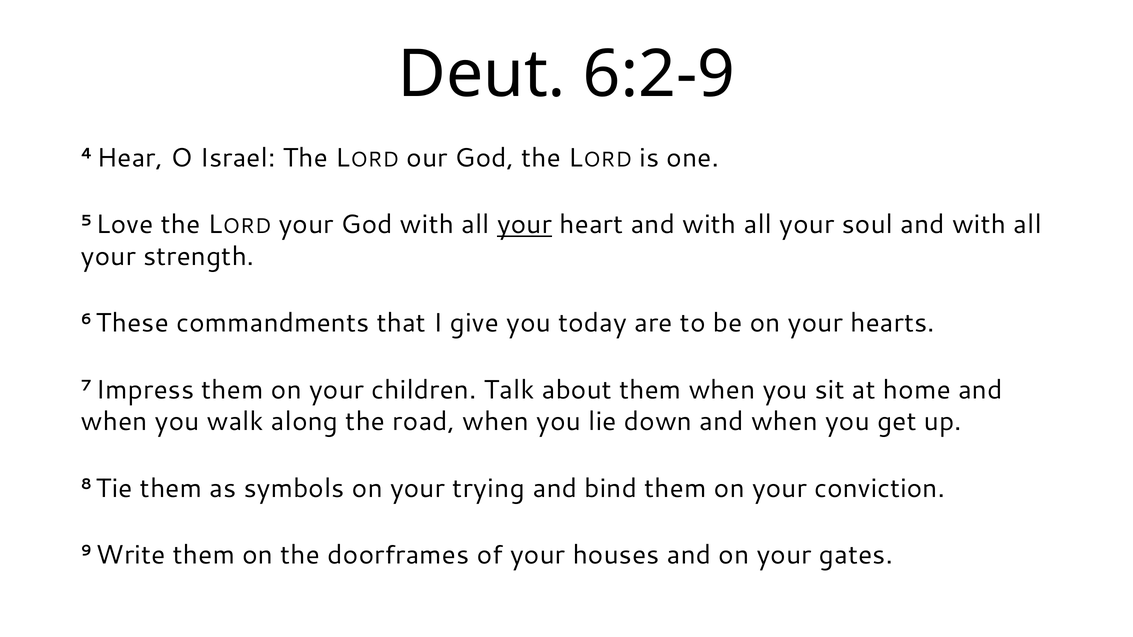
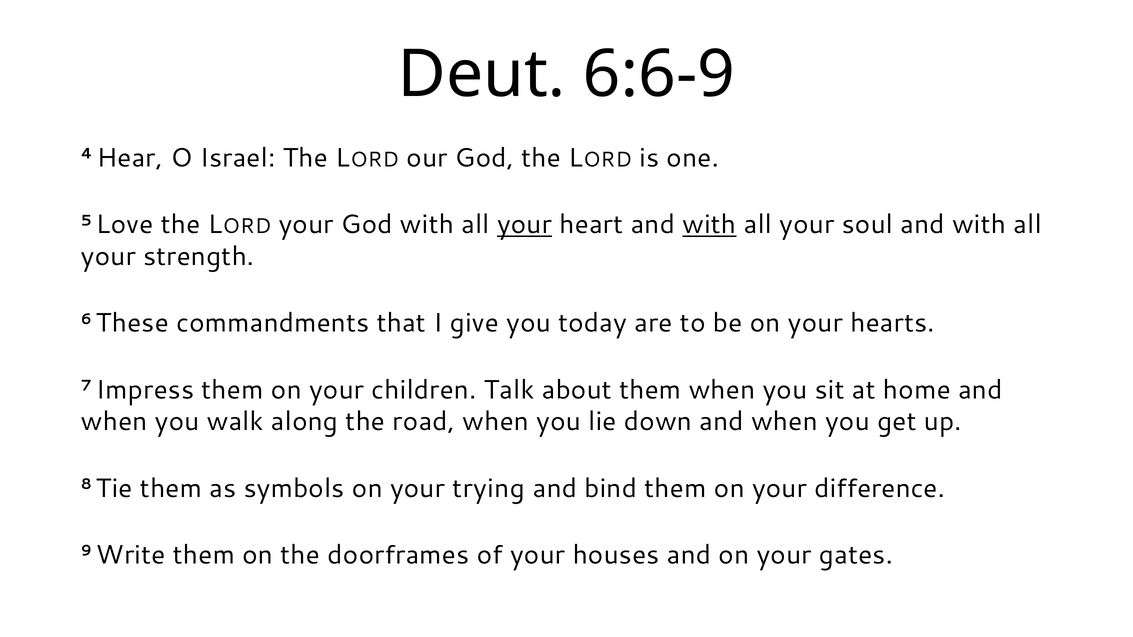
6:2-9: 6:2-9 -> 6:6-9 (659, 74)
with underline: none -> present (709, 225)
conviction: conviction -> difference (880, 489)
